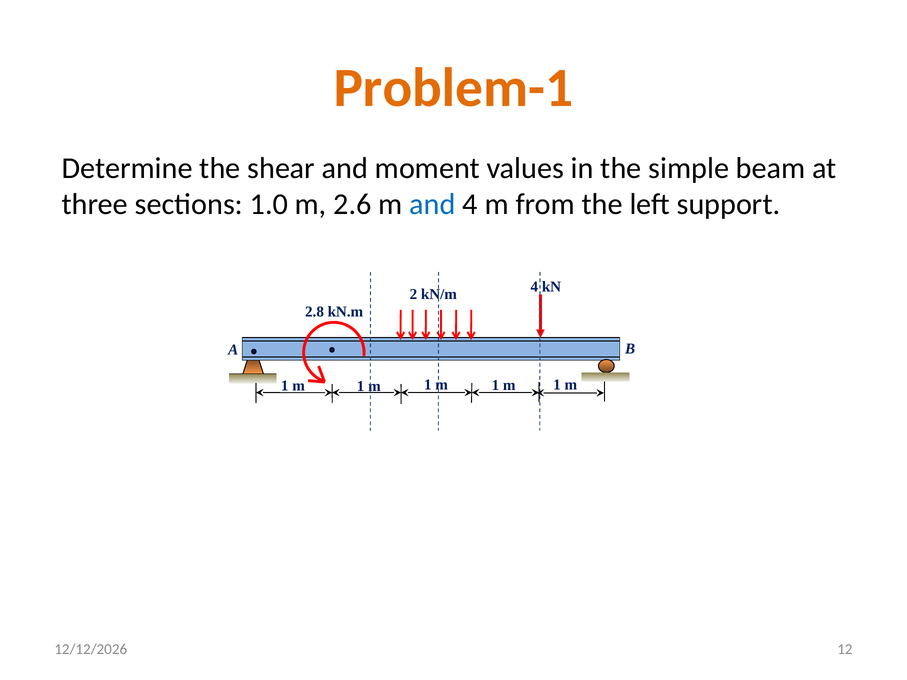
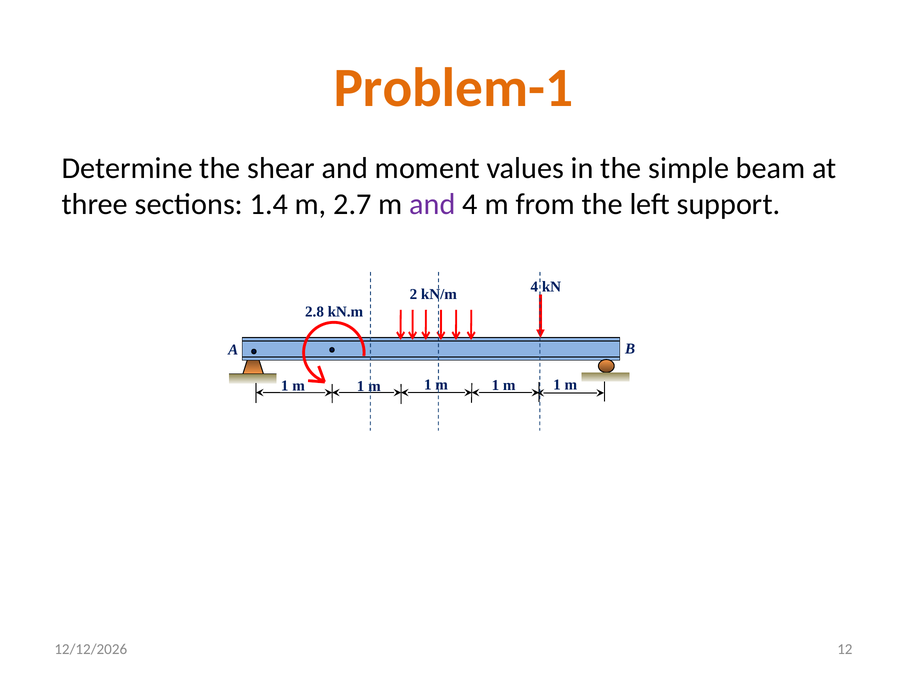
1.0: 1.0 -> 1.4 (269, 205)
2.6: 2.6 -> 2.7 (352, 205)
and colour: blue -> purple (433, 205)
